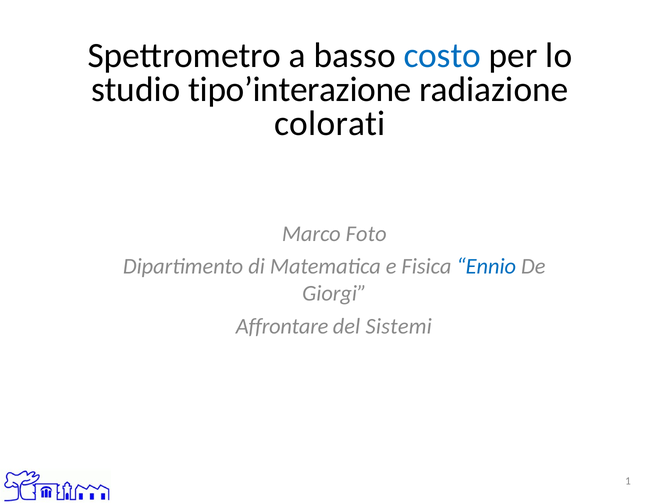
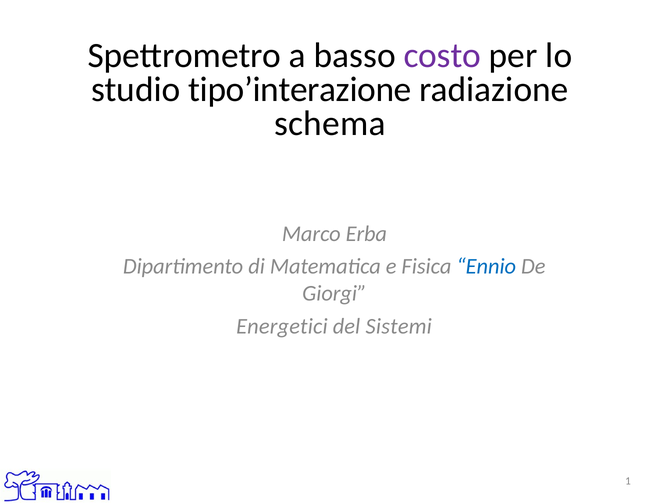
costo colour: blue -> purple (442, 55)
colorati: colorati -> schema (330, 123)
Foto: Foto -> Erba (366, 233)
Affrontare: Affrontare -> Energetici (282, 326)
